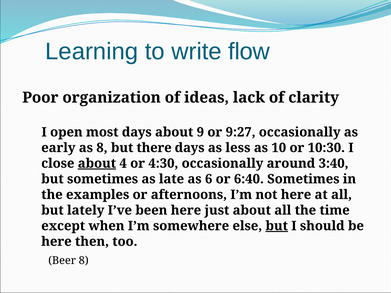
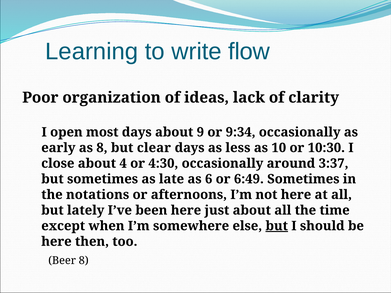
9:27: 9:27 -> 9:34 (241, 132)
there: there -> clear (154, 148)
about underline: present -> none (97, 164)
3:40: 3:40 -> 3:37 (334, 164)
6:40: 6:40 -> 6:49 (249, 179)
examples: examples -> notations (98, 195)
